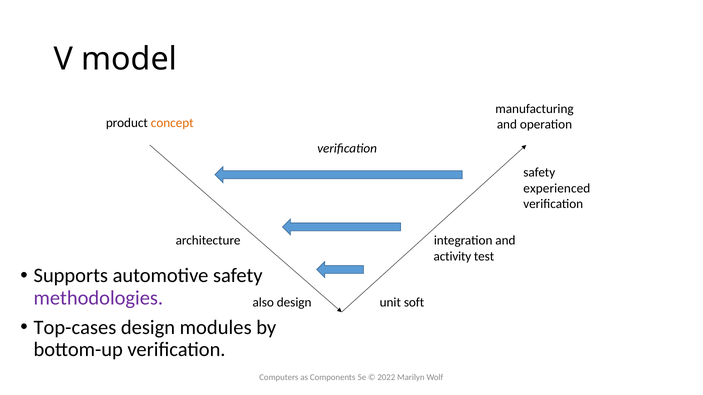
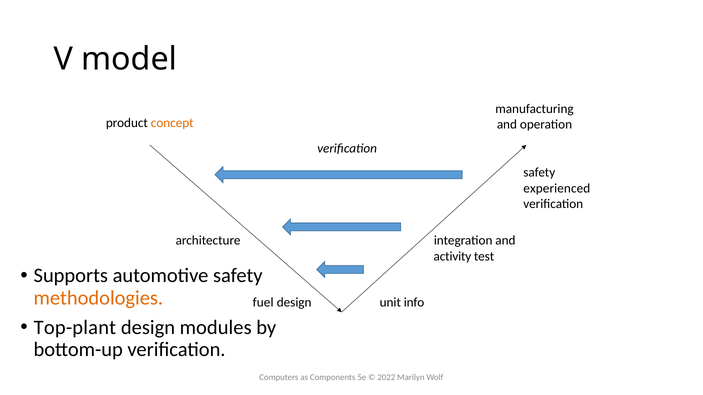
methodologies colour: purple -> orange (98, 298)
also: also -> fuel (263, 303)
soft: soft -> info (414, 303)
Top-cases: Top-cases -> Top-plant (75, 328)
